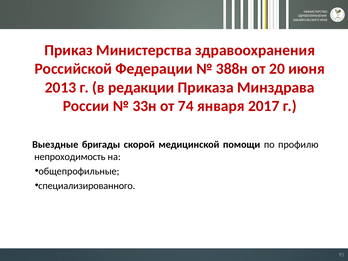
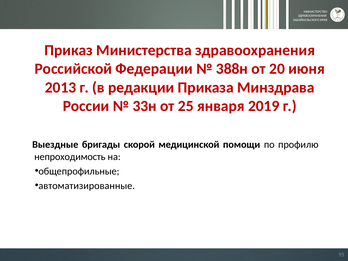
74: 74 -> 25 (186, 106)
2017: 2017 -> 2019 (264, 106)
специализированного: специализированного -> автоматизированные (87, 186)
